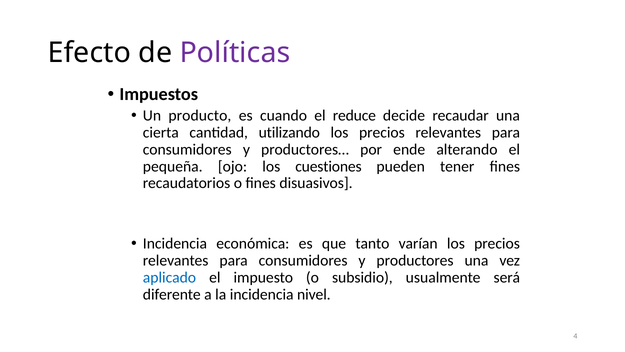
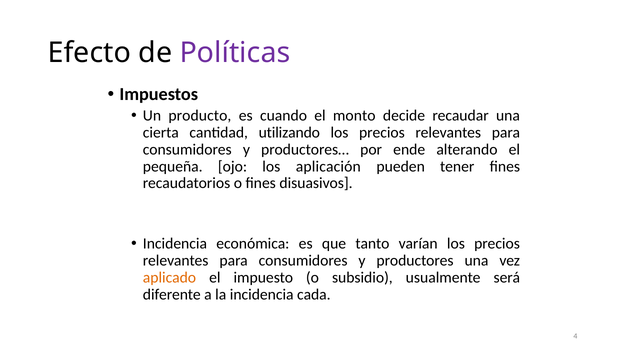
reduce: reduce -> monto (354, 116)
cuestiones: cuestiones -> aplicación (328, 166)
aplicado colour: blue -> orange (169, 277)
nivel: nivel -> cada (314, 294)
